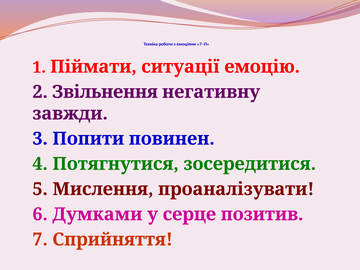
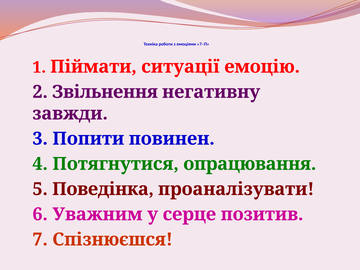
зосередитися: зосередитися -> опрацювання (250, 164)
Мислення: Мислення -> Поведінка (103, 189)
Думками: Думками -> Уважним (97, 214)
Сприйняття: Сприйняття -> Спізнюєшся (113, 240)
